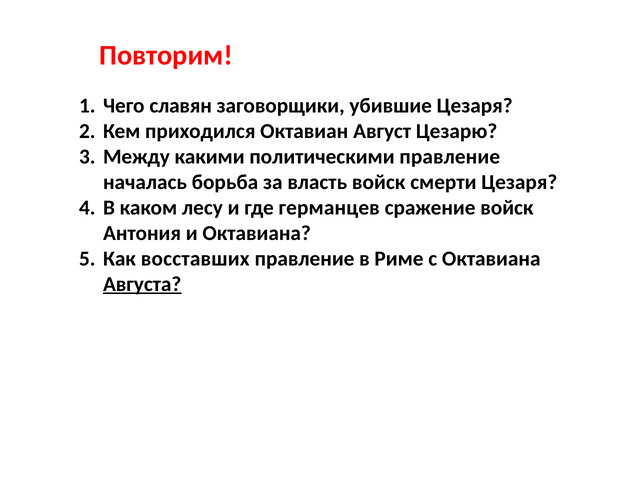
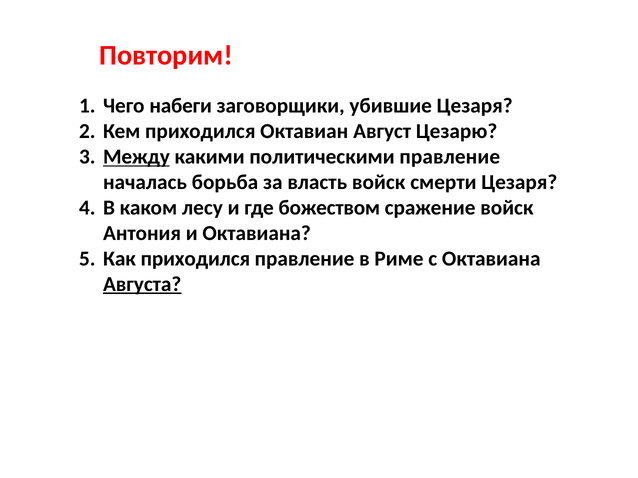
славян: славян -> набеги (181, 106)
Между underline: none -> present (136, 157)
германцев: германцев -> божеством (329, 208)
Как восставших: восставших -> приходился (195, 259)
